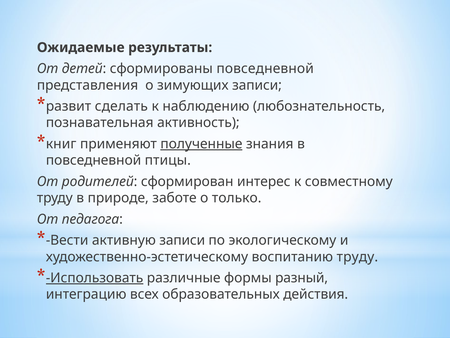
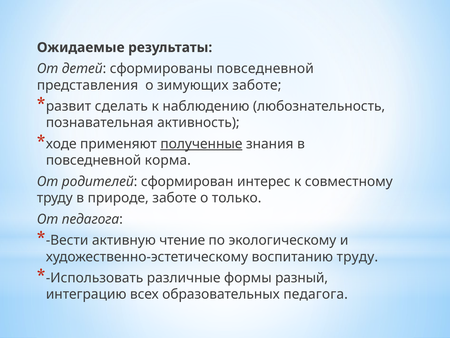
зимующих записи: записи -> заботе (257, 85)
книг: книг -> ходе (61, 144)
птицы: птицы -> корма (168, 160)
активную записи: записи -> чтение (182, 240)
Использовать underline: present -> none (95, 278)
образовательных действия: действия -> педагога (316, 294)
